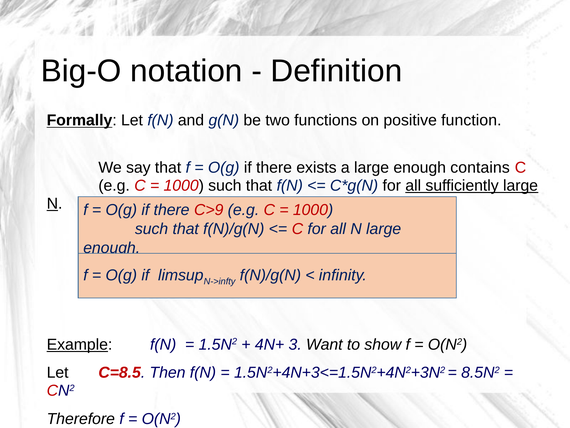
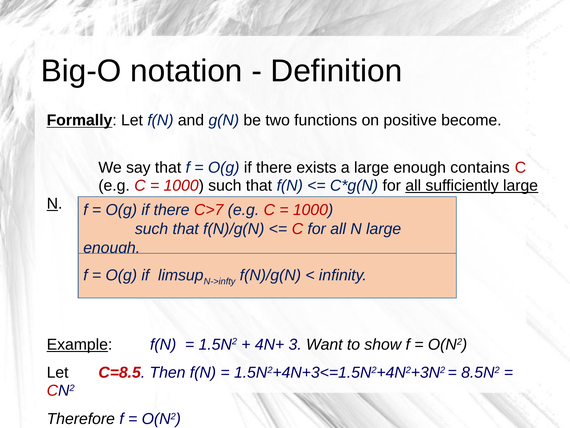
function: function -> become (471, 120)
C>9: C>9 -> C>7 (209, 210)
